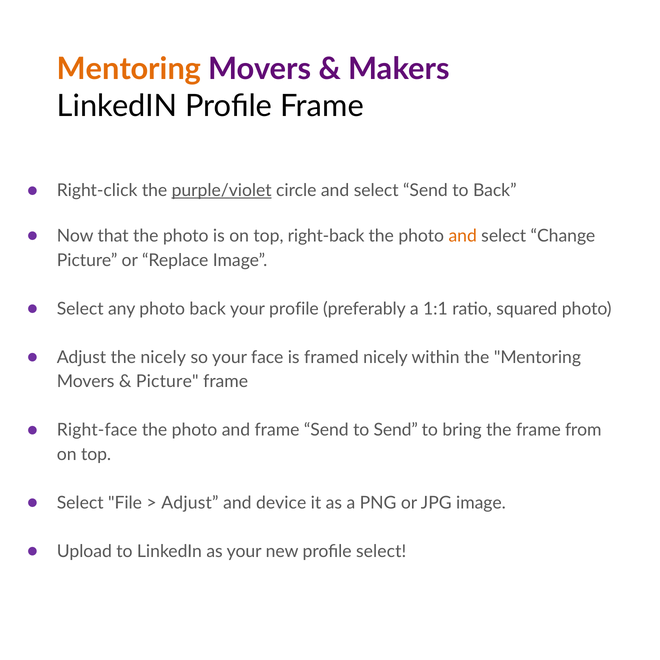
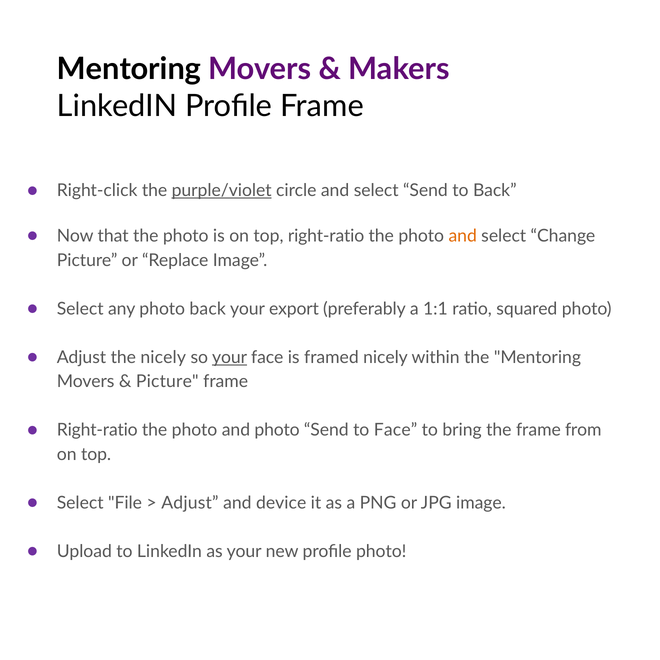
Mentoring colour: orange -> black (129, 69)
top right-back: right-back -> right-ratio (326, 236)
your profile: profile -> export (294, 309)
your underline: none -> present (230, 357)
Right-face: Right-face -> Right-ratio (97, 430)
and frame: frame -> photo (277, 430)
to Send: Send -> Face (396, 430)
profile select: select -> photo (381, 551)
